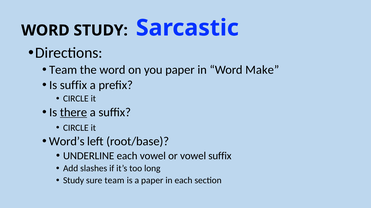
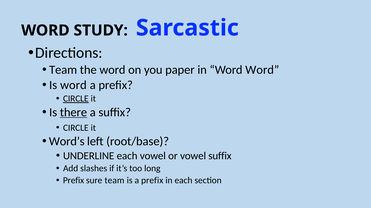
Word Make: Make -> Word (262, 70)
Is suffix: suffix -> word (73, 85)
CIRCLE underline: none -> present (76, 99)
Study: Study -> Prefix (74, 181)
is a paper: paper -> prefix (152, 181)
